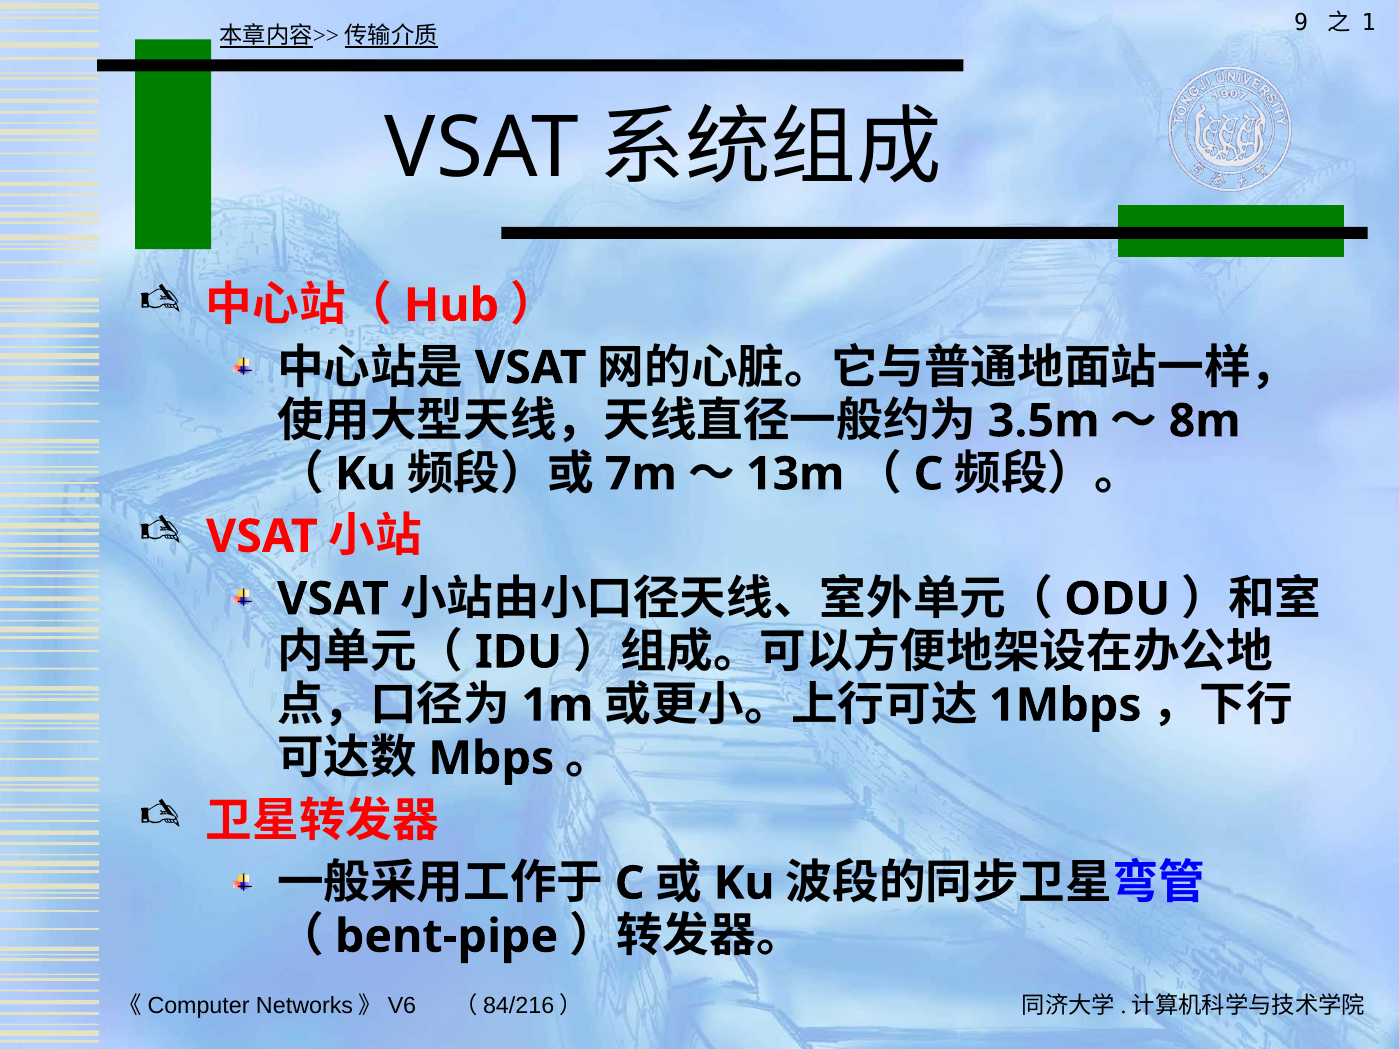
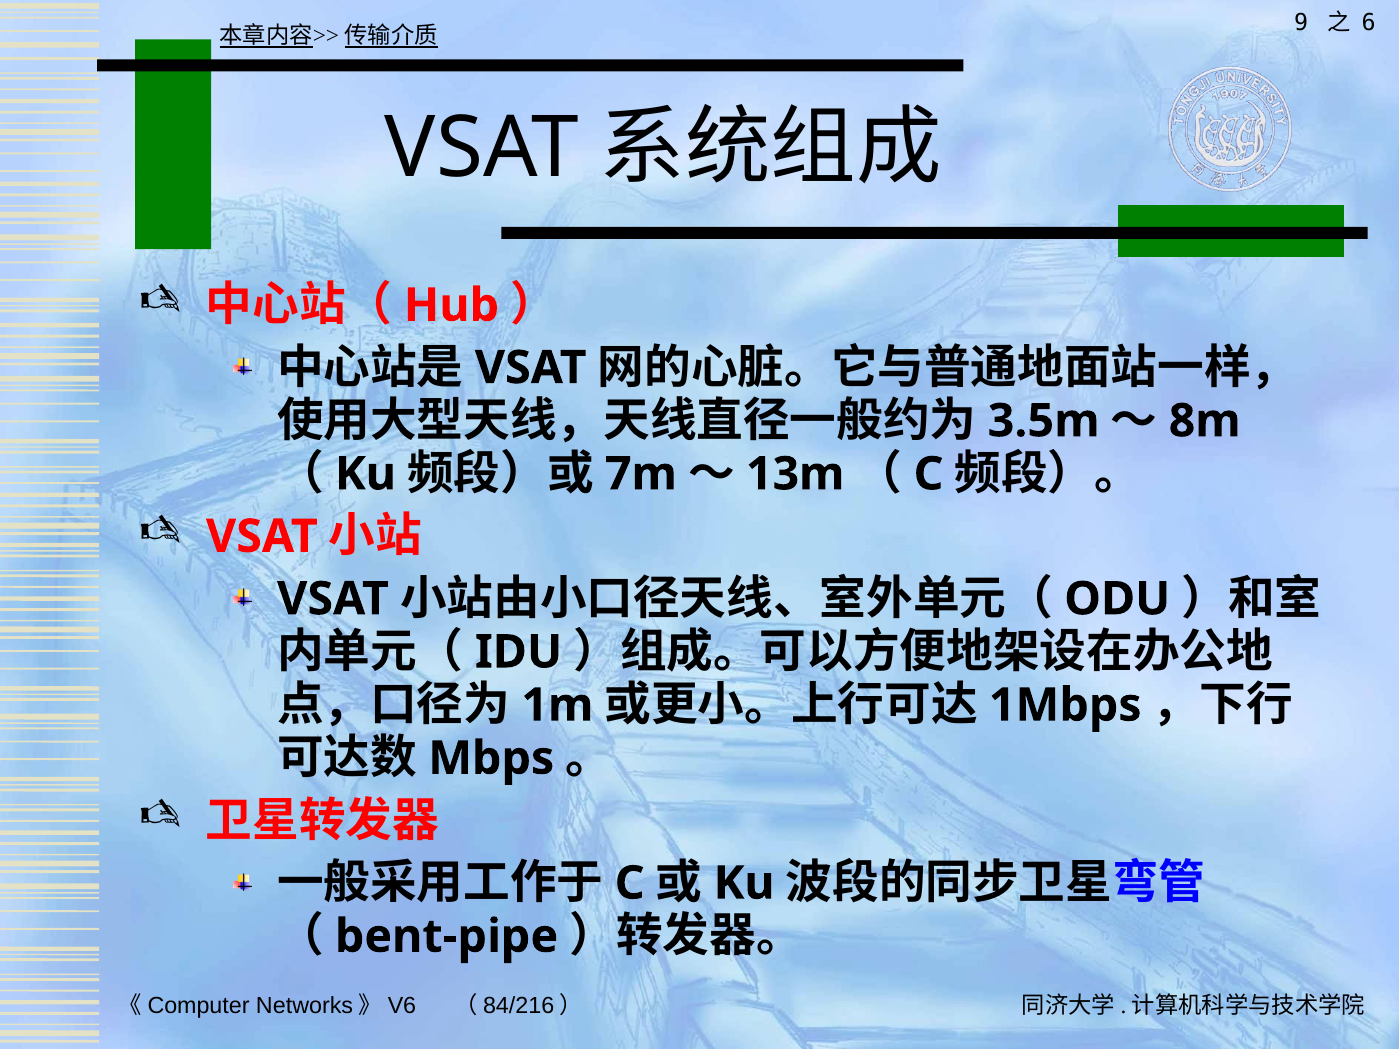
1: 1 -> 6 (1369, 23)
